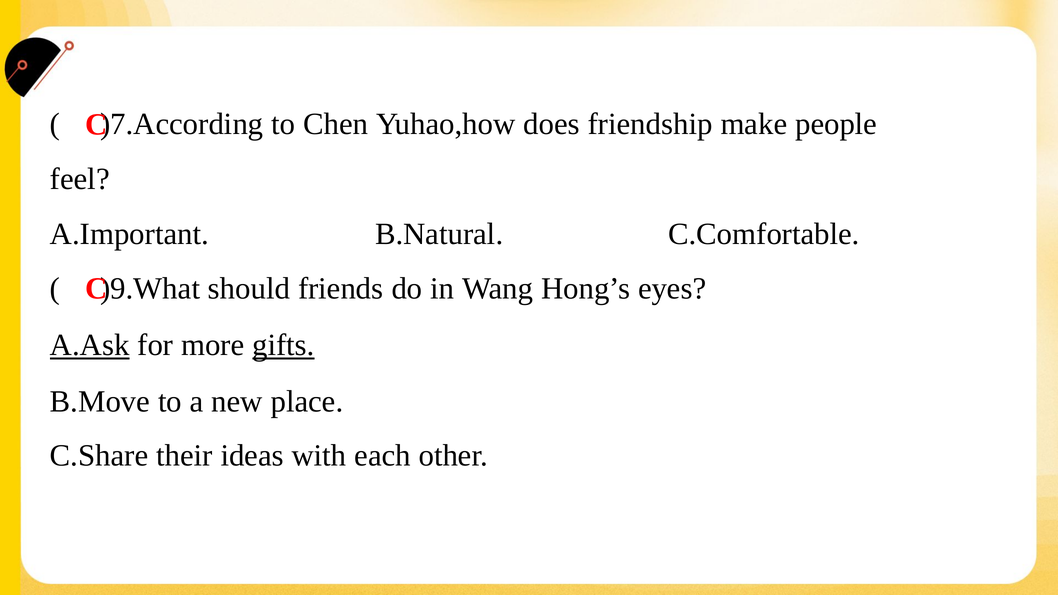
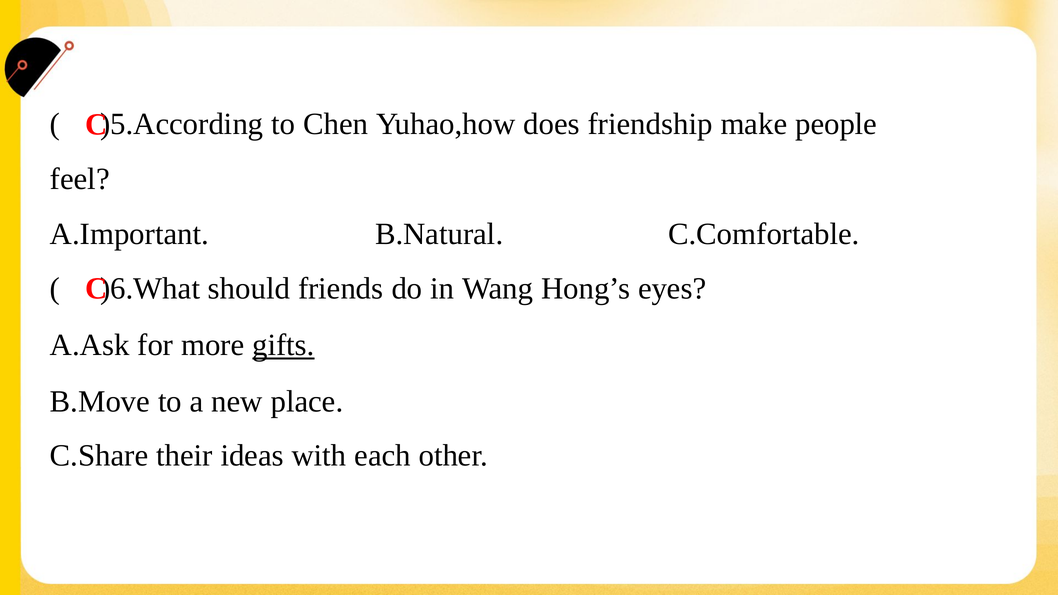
)7.According: )7.According -> )5.According (182, 124)
)9.What: )9.What -> )6.What (150, 289)
A.Ask underline: present -> none (90, 345)
